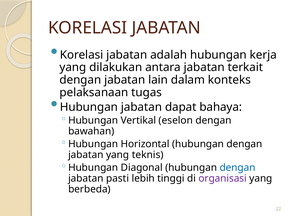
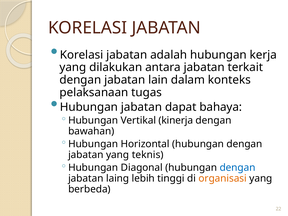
eselon: eselon -> kinerja (176, 120)
pasti: pasti -> laing (118, 178)
organisasi colour: purple -> orange (223, 178)
